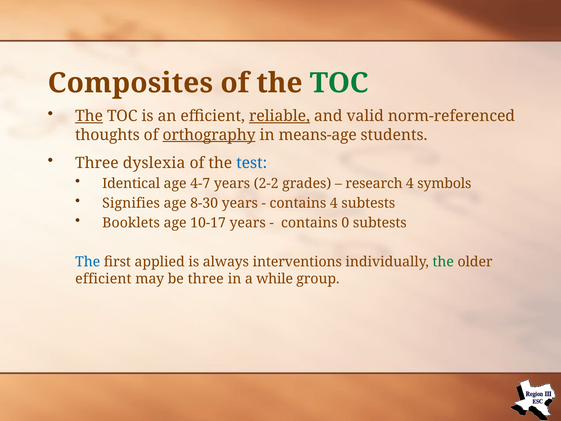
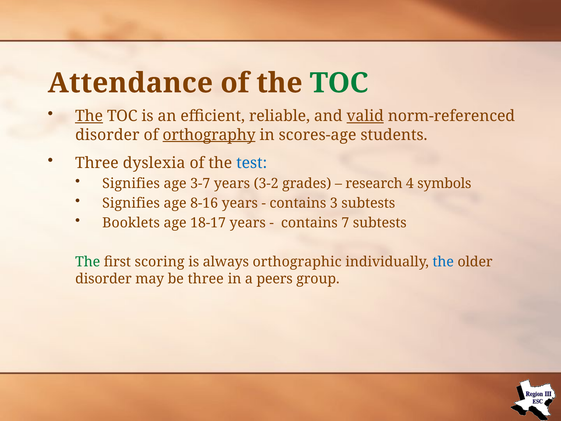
Composites: Composites -> Attendance (130, 83)
reliable underline: present -> none (280, 116)
valid underline: none -> present (365, 116)
thoughts: thoughts -> disorder (107, 135)
means-age: means-age -> scores-age (318, 135)
Identical: Identical -> Signifies (131, 183)
4-7: 4-7 -> 3-7 (200, 183)
2-2: 2-2 -> 3-2 (266, 183)
8-30: 8-30 -> 8-16 (204, 203)
contains 4: 4 -> 3 (334, 203)
10-17: 10-17 -> 18-17 (208, 223)
0: 0 -> 7 (345, 223)
The colour: blue -> green (88, 262)
applied: applied -> scoring (160, 262)
interventions: interventions -> orthographic (297, 262)
the colour: green -> blue (443, 262)
efficient: efficient -> disorder (103, 279)
while: while -> peers (275, 279)
